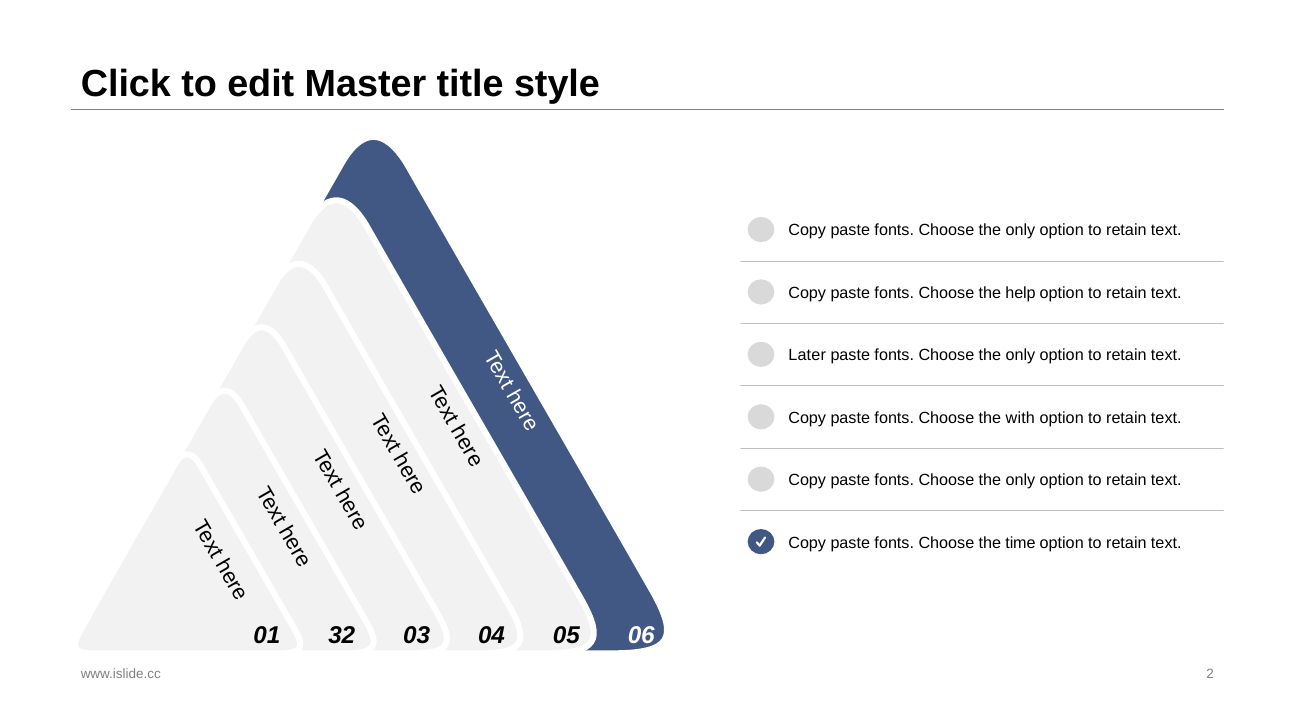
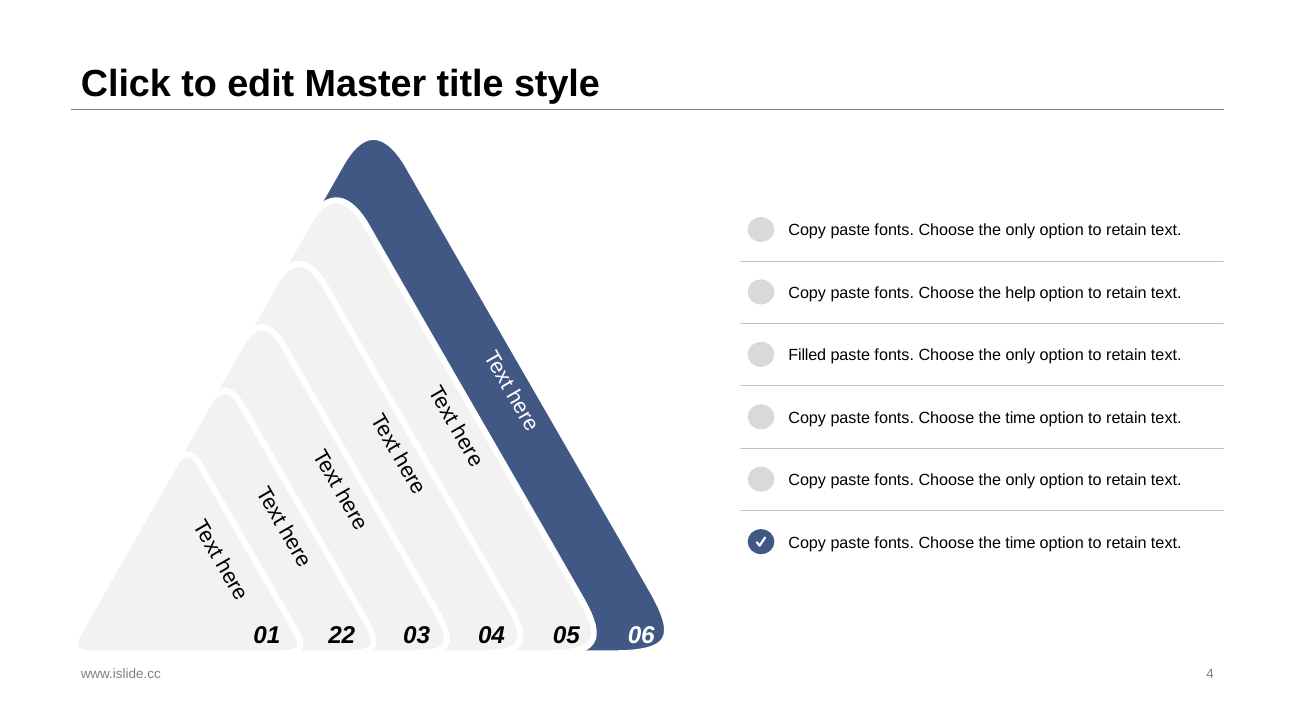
Later: Later -> Filled (807, 356)
with: with -> time (1020, 418)
32: 32 -> 22 (342, 636)
2: 2 -> 4 (1210, 675)
